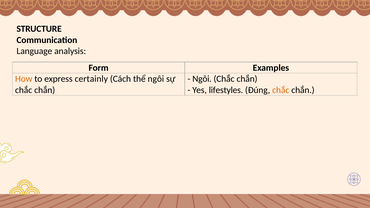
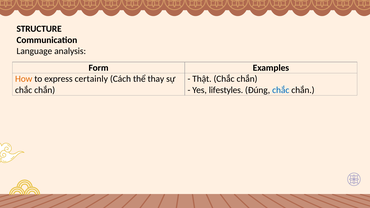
thể ngôi: ngôi -> thay (156, 79)
Ngôi: Ngôi -> Thật (202, 79)
chắc colour: orange -> blue (281, 90)
